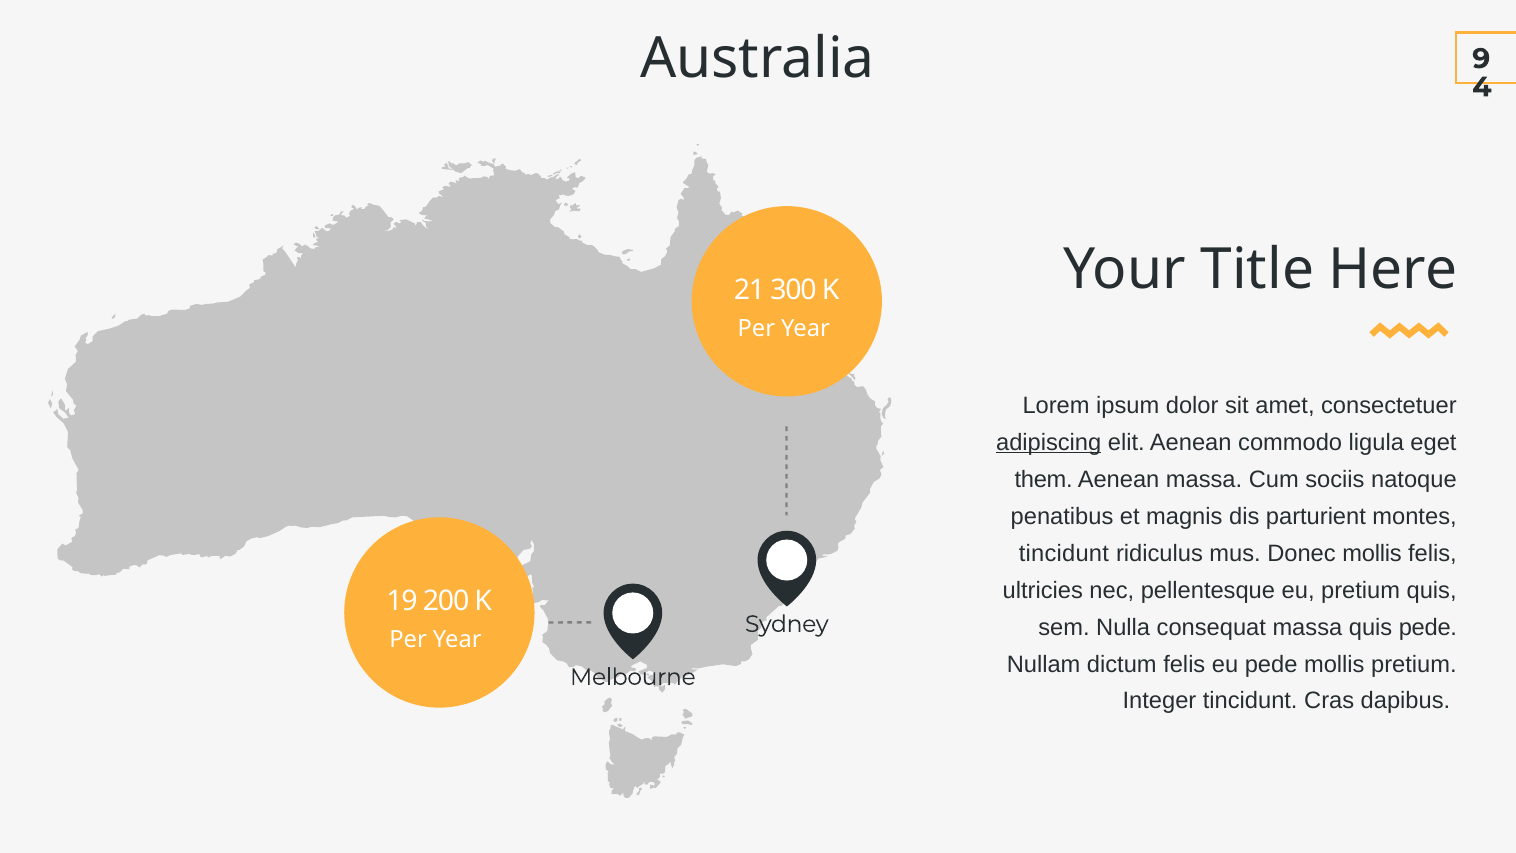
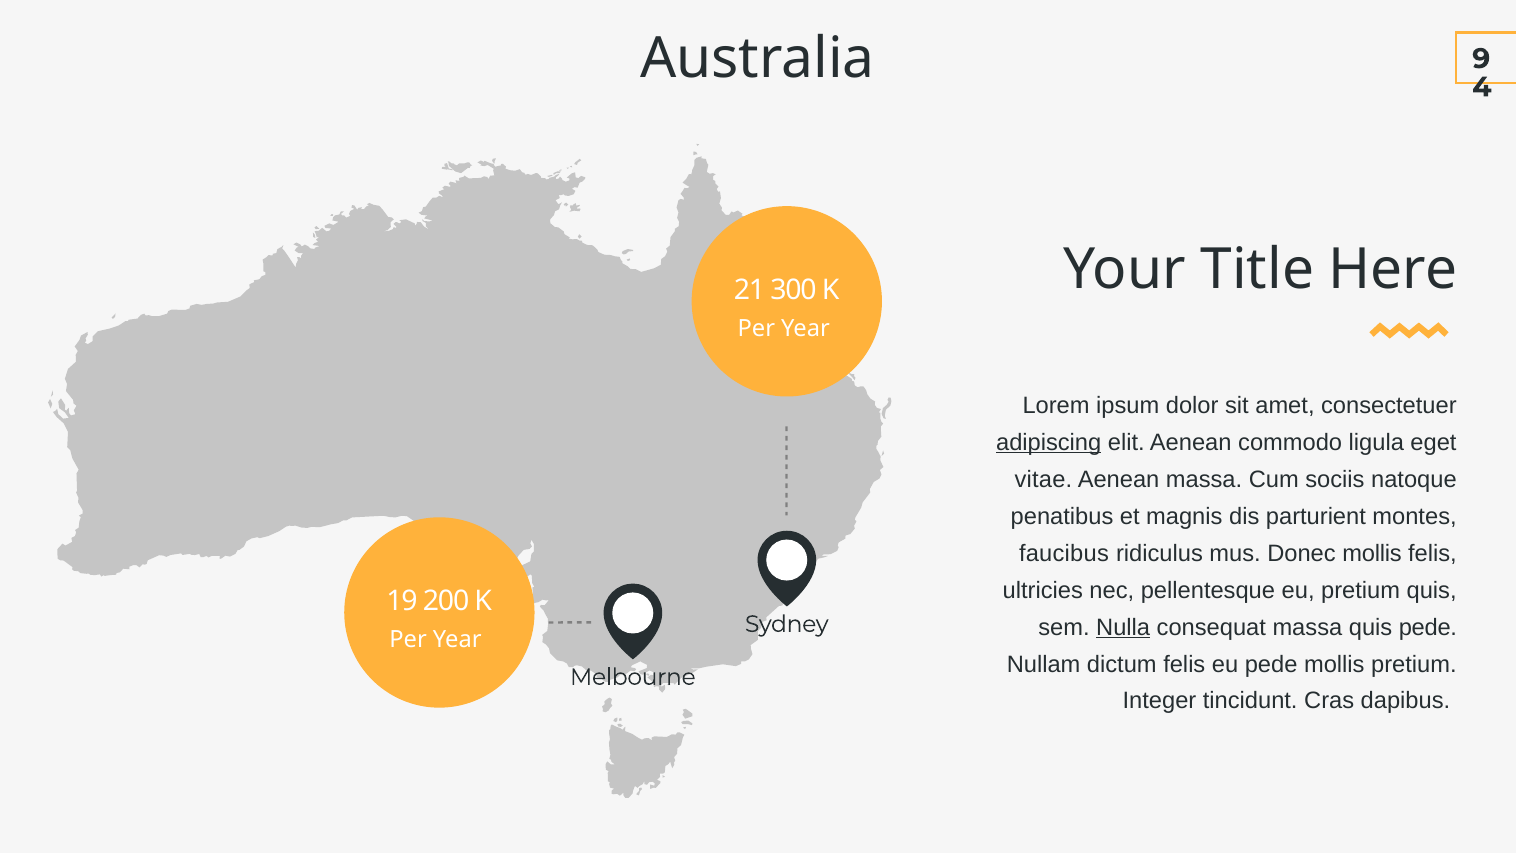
them: them -> vitae (1043, 479)
tincidunt: tincidunt -> faucibus (1064, 553)
Nulla underline: none -> present (1123, 627)
